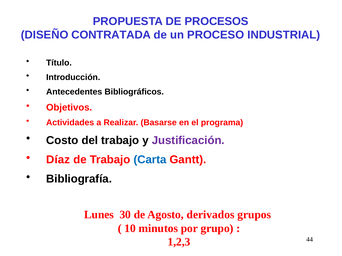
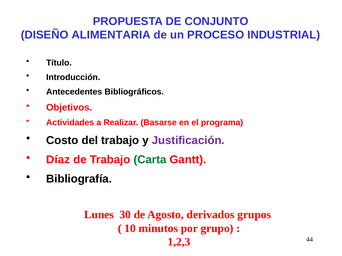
PROCESOS: PROCESOS -> CONJUNTO (217, 21)
CONTRATADA: CONTRATADA -> ALIMENTARIA (111, 35)
Carta colour: blue -> green (150, 160)
